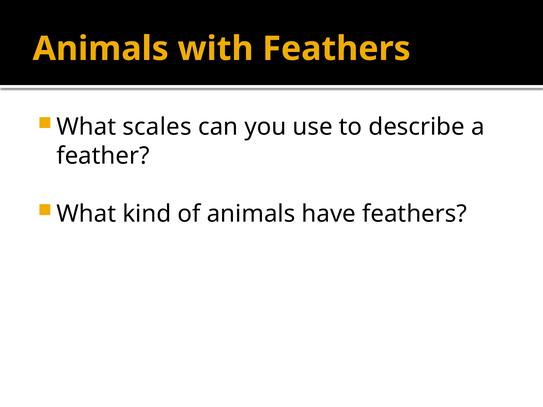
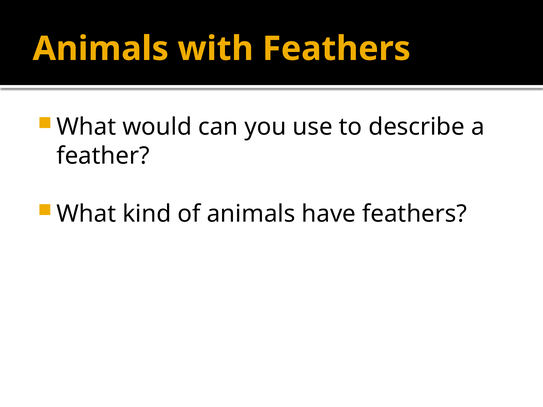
scales: scales -> would (157, 127)
